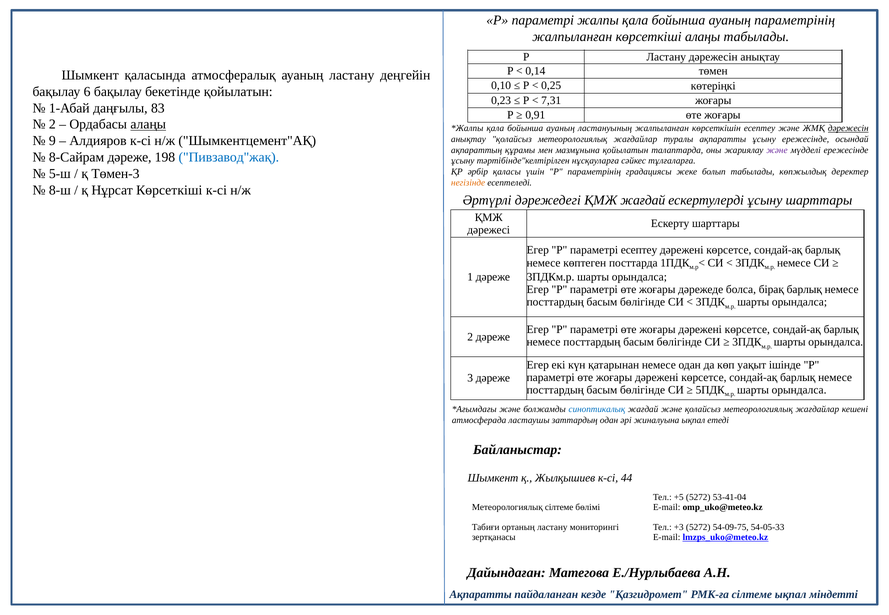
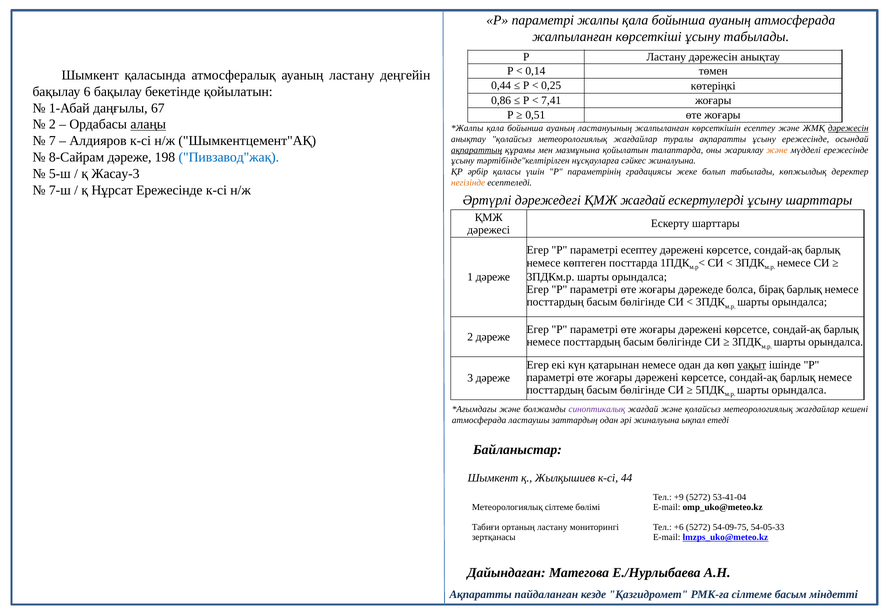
ауаның параметрінің: параметрінің -> атмосферада (795, 20)
көрсеткіші алаңы: алаңы -> ұсыну (703, 37)
0,10: 0,10 -> 0,44 (501, 86)
0,23: 0,23 -> 0,86 (501, 100)
7,31: 7,31 -> 7,41 (551, 100)
83: 83 -> 67 (158, 108)
0,91: 0,91 -> 0,51 (535, 115)
9: 9 -> 7 (52, 141)
ақпараттың underline: none -> present (477, 150)
және colour: purple -> orange (777, 150)
сәйкес тұлғаларға: тұлғаларға -> жиналуына (672, 161)
Төмен-3: Төмен-3 -> Жасау-3 (115, 174)
8-ш: 8-ш -> 7-ш (60, 190)
Нұрсат Көрсеткіші: Көрсеткіші -> Ережесінде (169, 190)
уақыт underline: none -> present (752, 365)
синоптикалық colour: blue -> purple (597, 409)
+5: +5 -> +9 (679, 497)
+3: +3 -> +6 (679, 528)
сілтеме ықпал: ықпал -> басым (791, 595)
